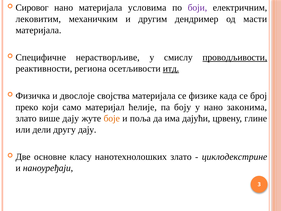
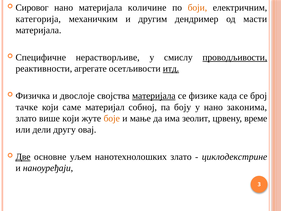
условима: условима -> количине (147, 8)
боји colour: purple -> orange (197, 8)
лековитим: лековитим -> категорија (38, 19)
региона: региона -> агрегате (91, 69)
материјала underline: none -> present (154, 96)
преко: преко -> тачке (27, 107)
само: само -> саме (72, 107)
ћелије: ћелије -> собној (143, 107)
више дају: дају -> који (71, 118)
поља: поља -> мање (140, 118)
дајући: дајући -> зеолит (196, 118)
глине: глине -> време (256, 118)
другу дају: дају -> овај (87, 129)
Две underline: none -> present (23, 157)
класу: класу -> уљем (81, 157)
